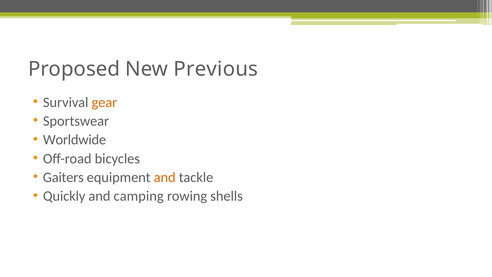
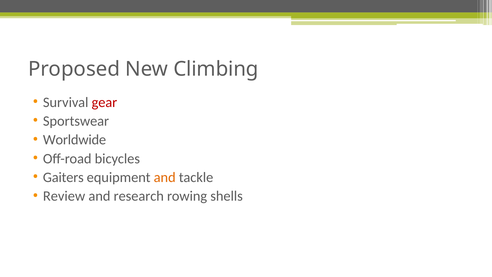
Previous: Previous -> Climbing (216, 69)
gear colour: orange -> red (104, 102)
Quickly: Quickly -> Review (64, 196)
camping: camping -> research (139, 196)
